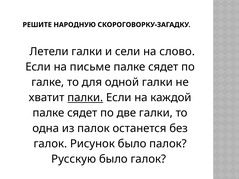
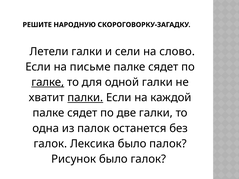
галке underline: none -> present (48, 82)
Рисунок: Рисунок -> Лексика (92, 144)
Русскую: Русскую -> Рисунок (74, 159)
